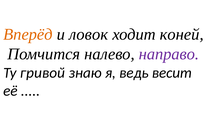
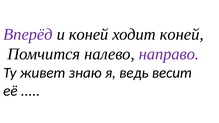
Вперёд colour: orange -> purple (28, 34)
и ловок: ловок -> коней (89, 34)
гривой: гривой -> живет (43, 73)
